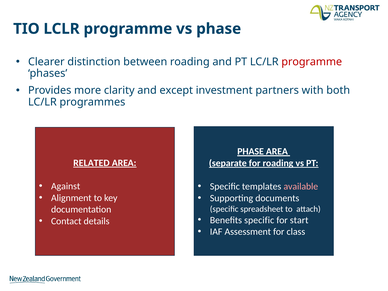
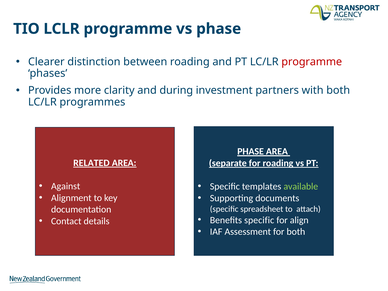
except: except -> during (176, 90)
available colour: pink -> light green (301, 186)
start: start -> align (299, 220)
for class: class -> both (296, 232)
